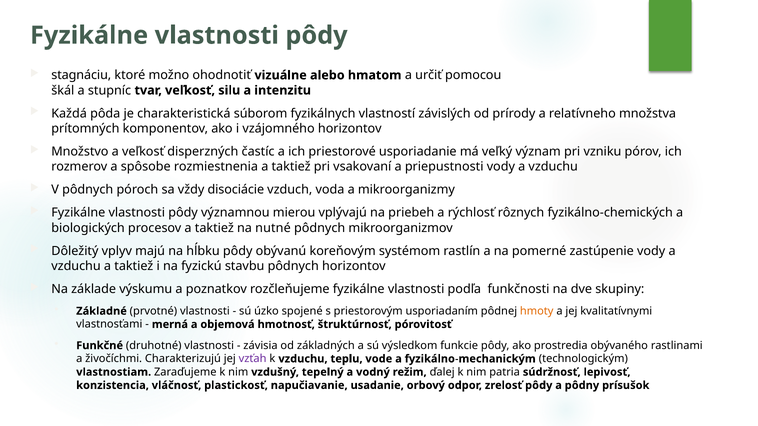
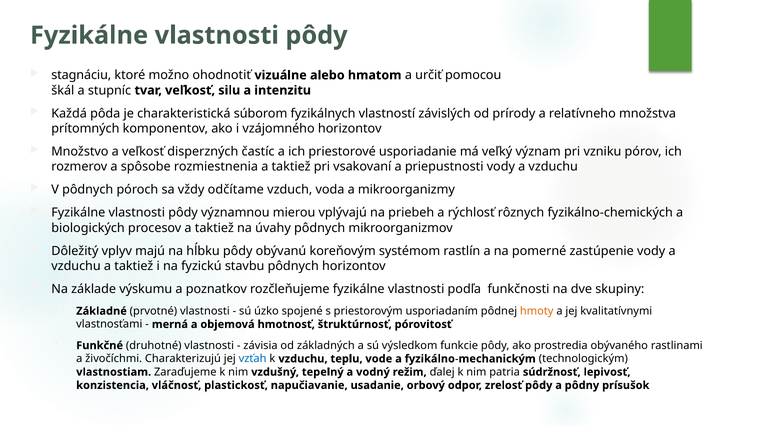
disociácie: disociácie -> odčítame (236, 190)
nutné: nutné -> úvahy (273, 228)
vzťah colour: purple -> blue (253, 359)
